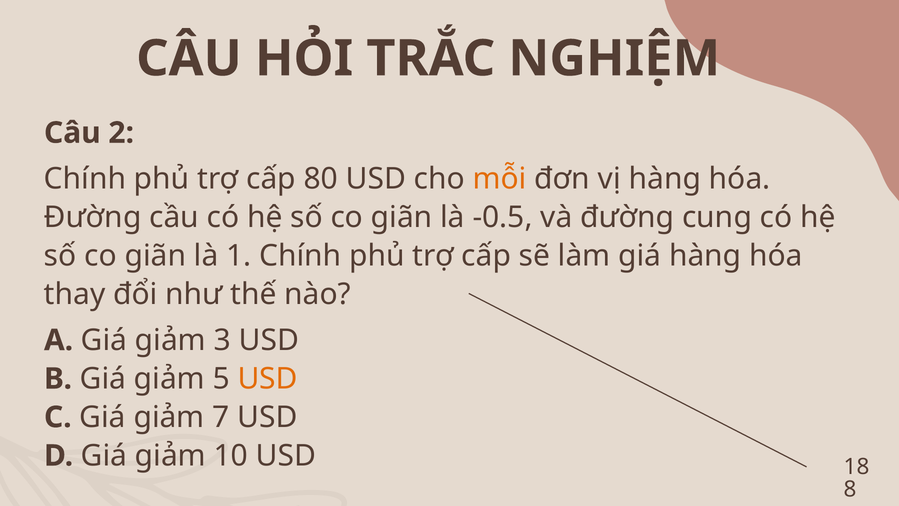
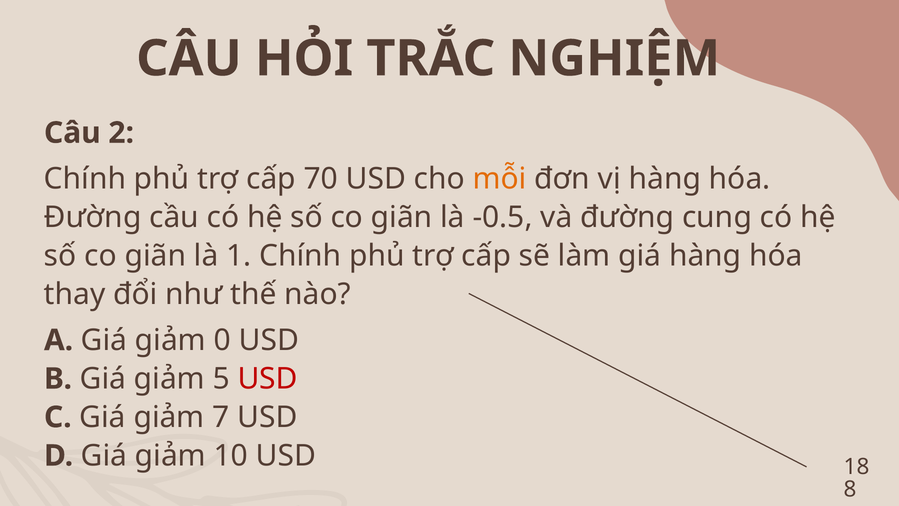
80: 80 -> 70 (321, 179)
3: 3 -> 0 (222, 340)
USD colour: orange -> red (268, 379)
